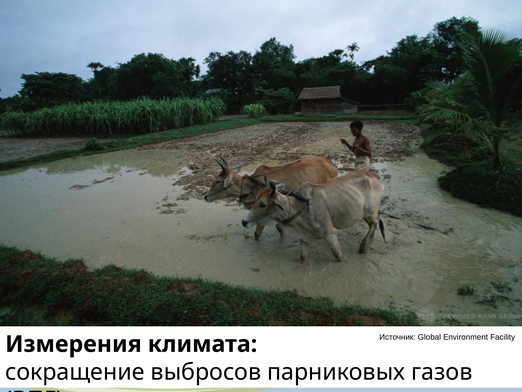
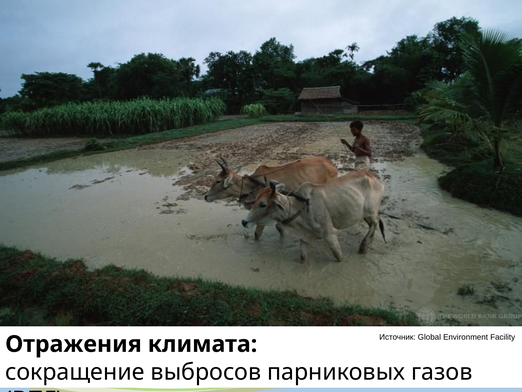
Измерения: Измерения -> Отражения (73, 344)
